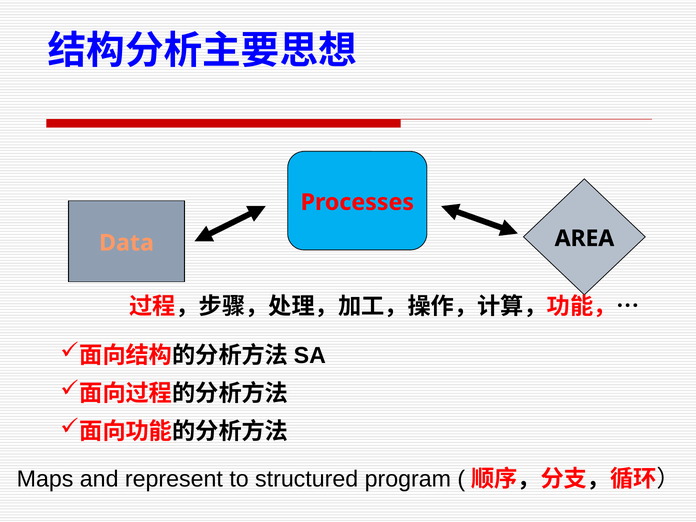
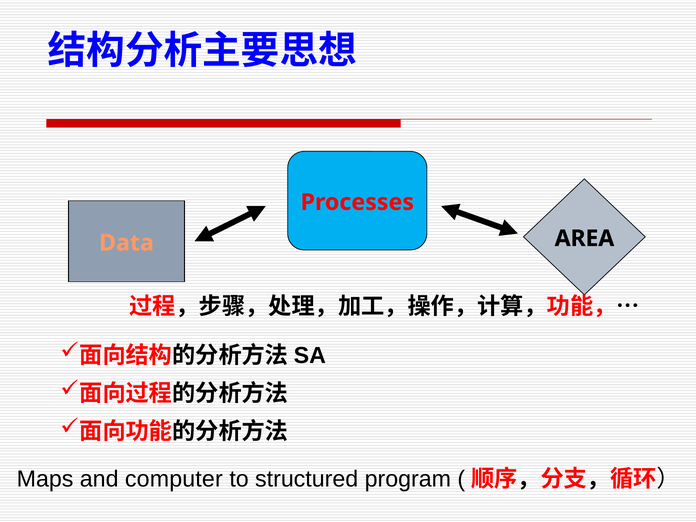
represent: represent -> computer (174, 479)
